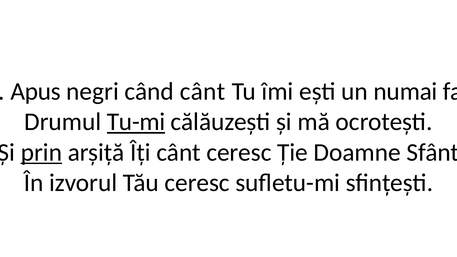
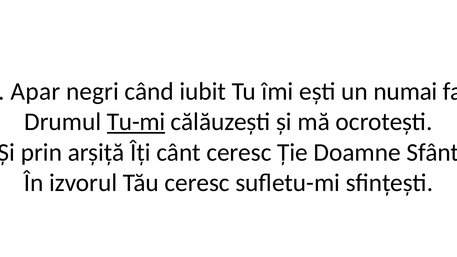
Apus: Apus -> Apar (35, 91)
când cânt: cânt -> iubit (203, 91)
prin underline: present -> none (41, 152)
